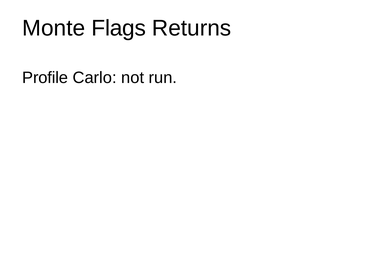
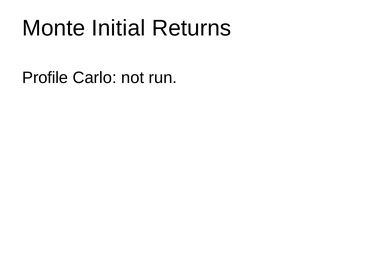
Flags: Flags -> Initial (118, 28)
